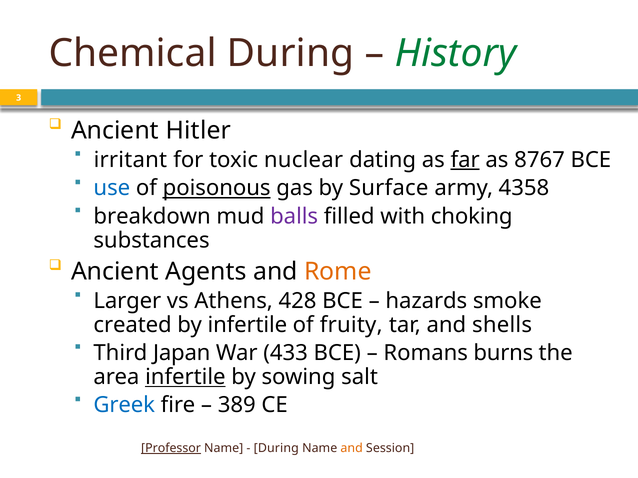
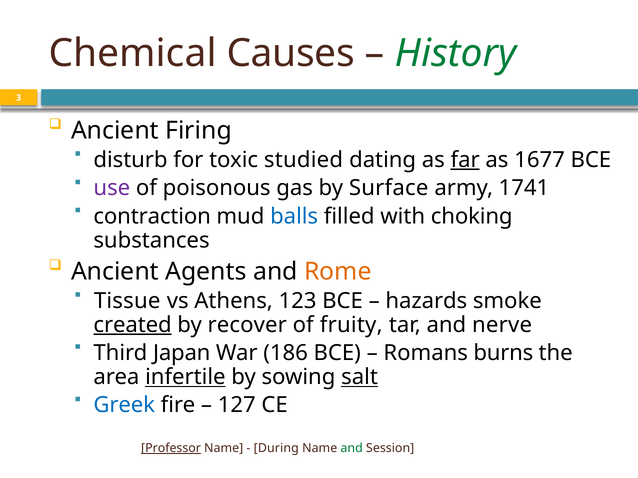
Chemical During: During -> Causes (291, 53)
Hitler: Hitler -> Firing (198, 131)
irritant: irritant -> disturb (131, 160)
nuclear: nuclear -> studied (304, 160)
8767: 8767 -> 1677 (540, 160)
use colour: blue -> purple (112, 188)
poisonous underline: present -> none (217, 188)
4358: 4358 -> 1741 (524, 188)
breakdown: breakdown -> contraction (152, 217)
balls colour: purple -> blue (294, 217)
Larger: Larger -> Tissue (127, 301)
428: 428 -> 123 (298, 301)
created underline: none -> present (133, 325)
by infertile: infertile -> recover (247, 325)
shells: shells -> nerve (502, 325)
433: 433 -> 186 (286, 353)
salt underline: none -> present (360, 377)
389: 389 -> 127 (237, 406)
and colour: orange -> green (352, 449)
